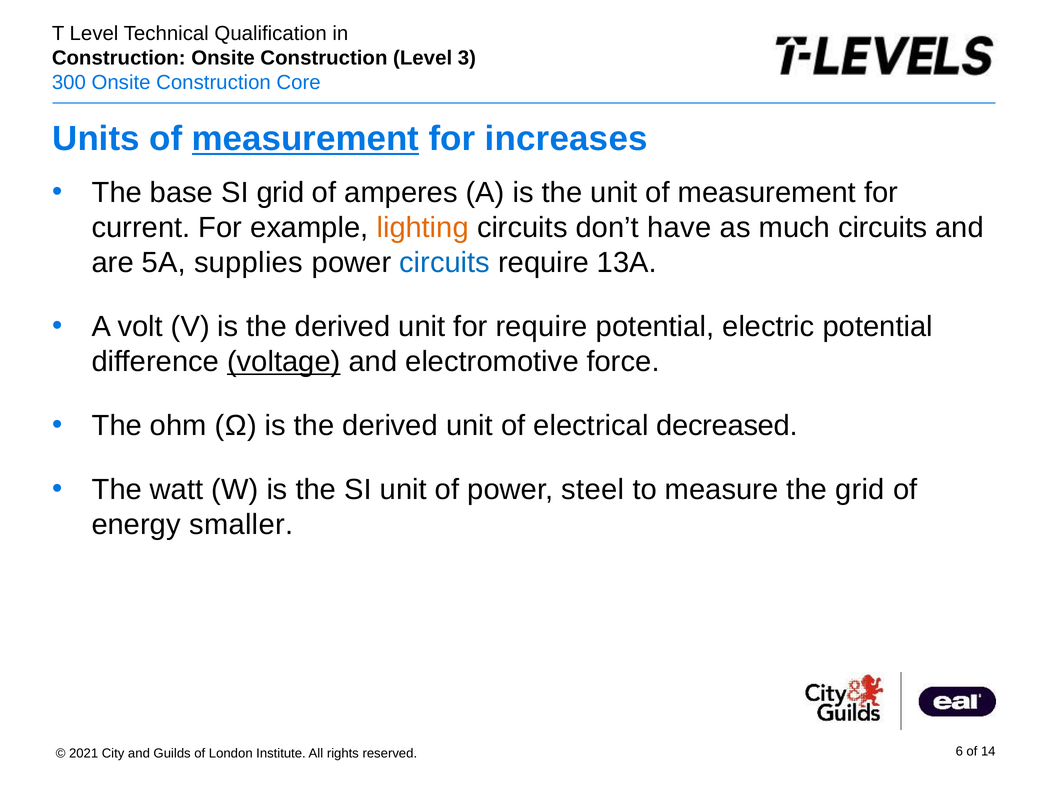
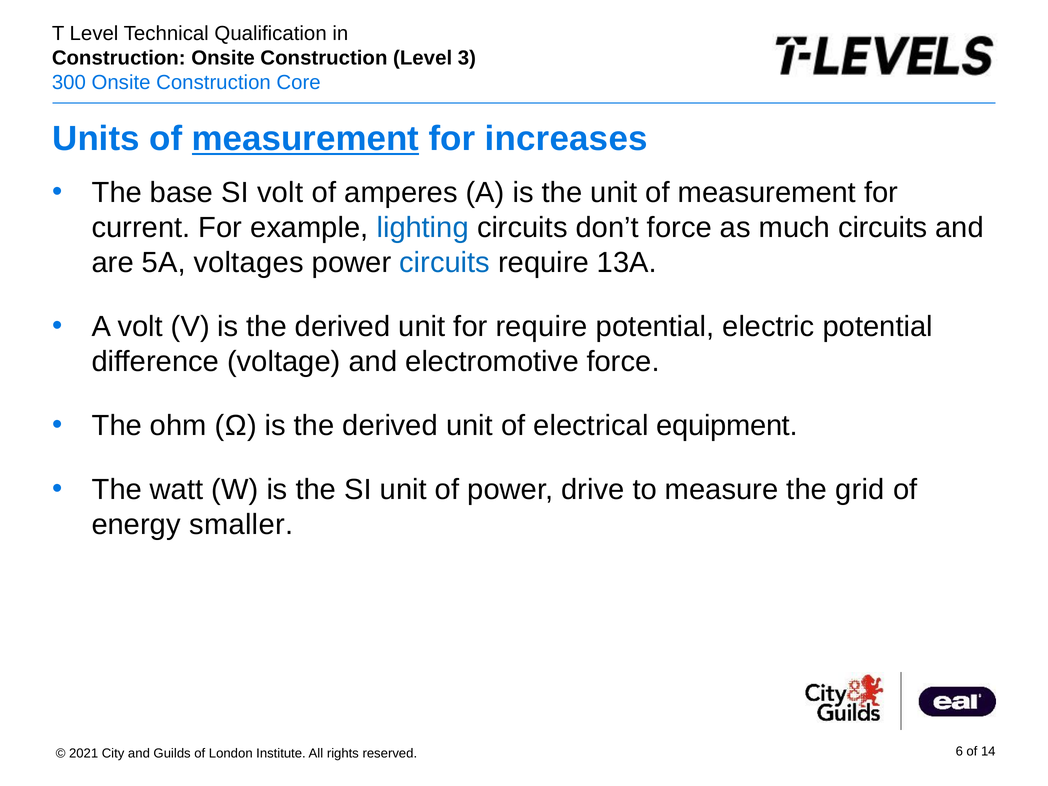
SI grid: grid -> volt (280, 193)
lighting colour: orange -> blue (423, 228)
don’t have: have -> force (679, 228)
supplies: supplies -> voltages (249, 263)
voltage underline: present -> none (284, 362)
decreased: decreased -> equipment (727, 426)
steel: steel -> drive (593, 490)
